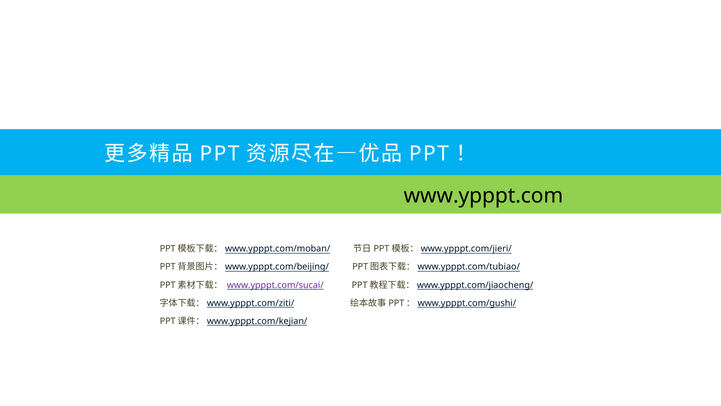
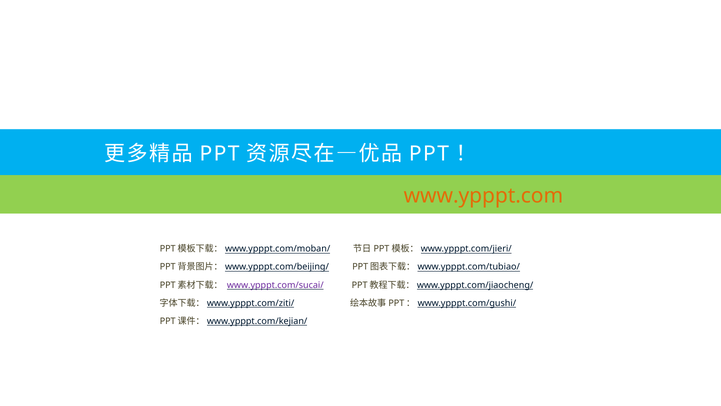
www.ypppt.com colour: black -> orange (483, 195)
